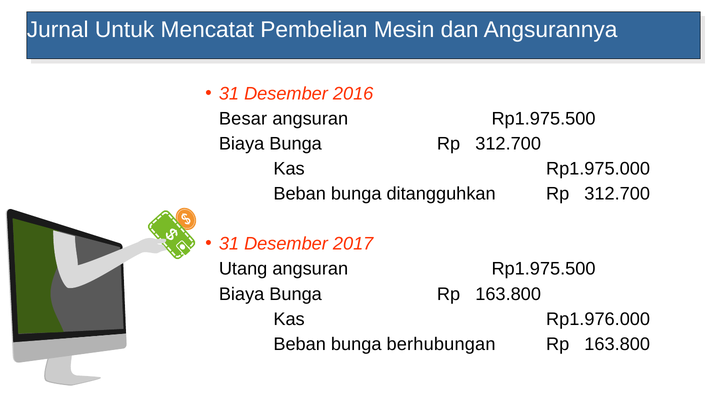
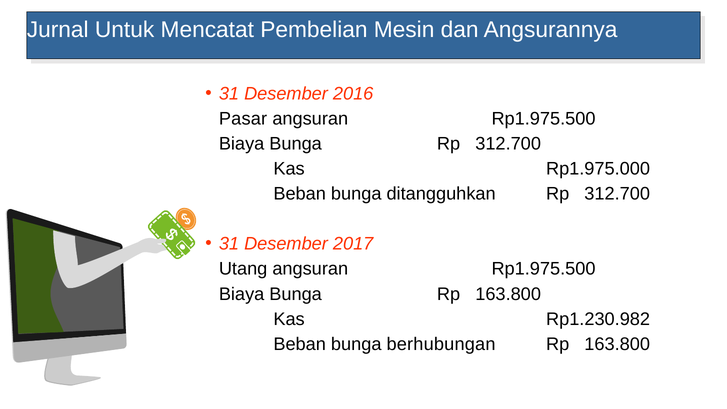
Besar: Besar -> Pasar (243, 119)
Rp1.976.000: Rp1.976.000 -> Rp1.230.982 (598, 319)
